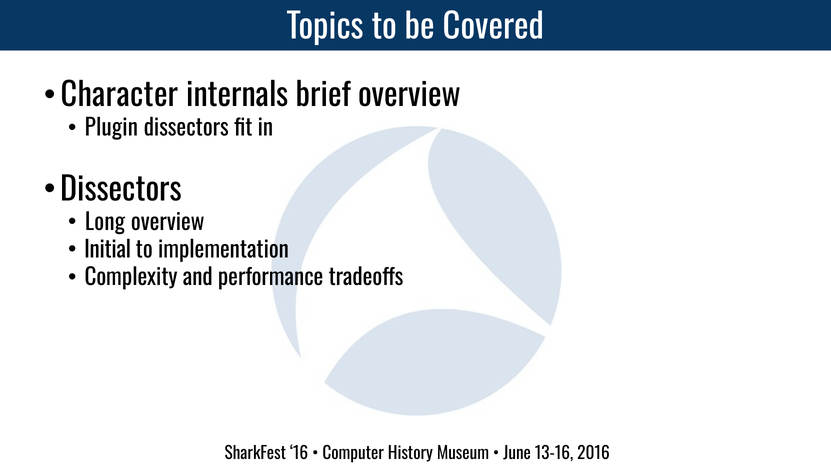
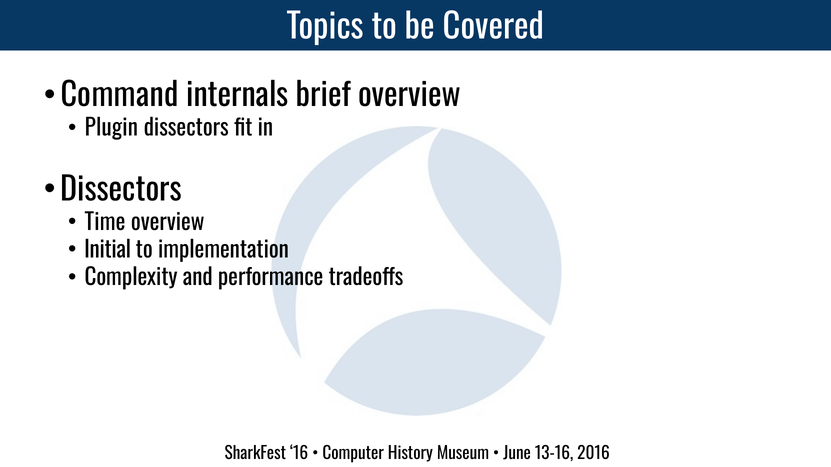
Character: Character -> Command (119, 96)
Long: Long -> Time (105, 223)
